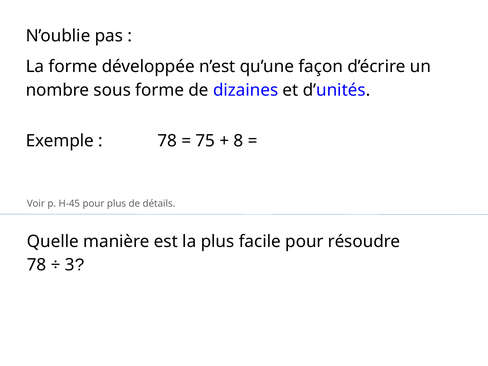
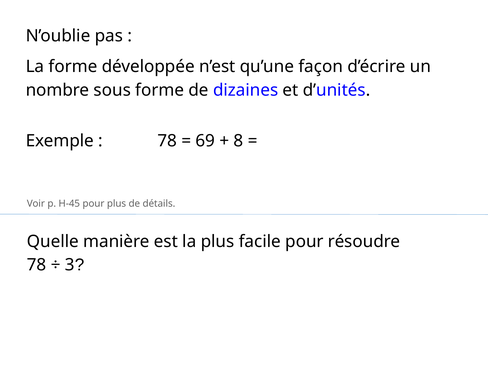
75: 75 -> 69 (205, 141)
